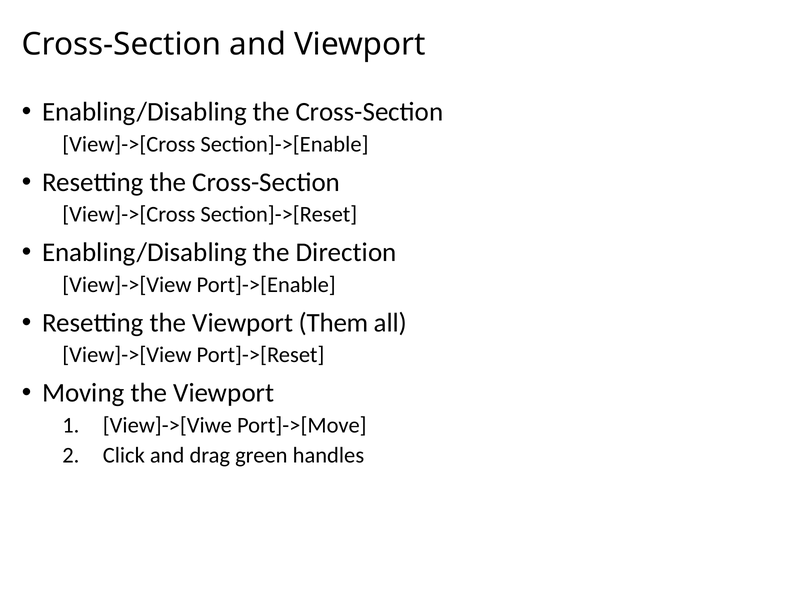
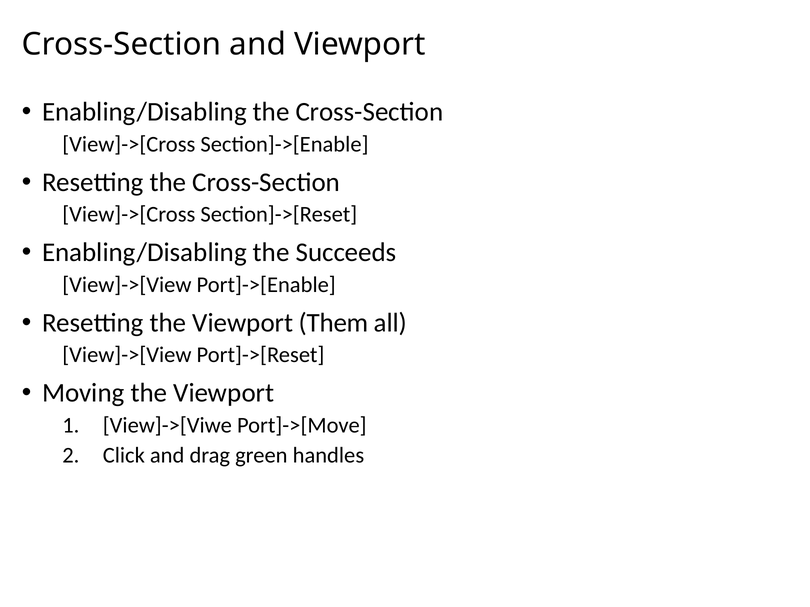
Direction: Direction -> Succeeds (346, 253)
